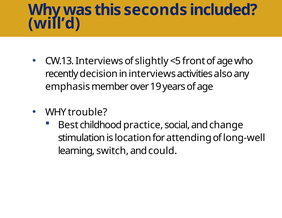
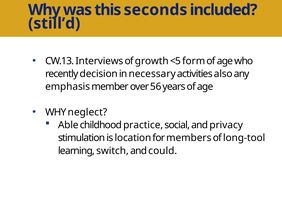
will’d: will’d -> still’d (54, 23)
slightly: slightly -> growth (152, 61)
front: front -> form (194, 61)
in interviews: interviews -> necessary (152, 74)
19: 19 -> 56 (156, 87)
trouble: trouble -> neglect (88, 112)
Best: Best -> Able (68, 125)
change: change -> privacy (226, 125)
attending: attending -> members (189, 138)
long-well: long-well -> long-tool (244, 138)
